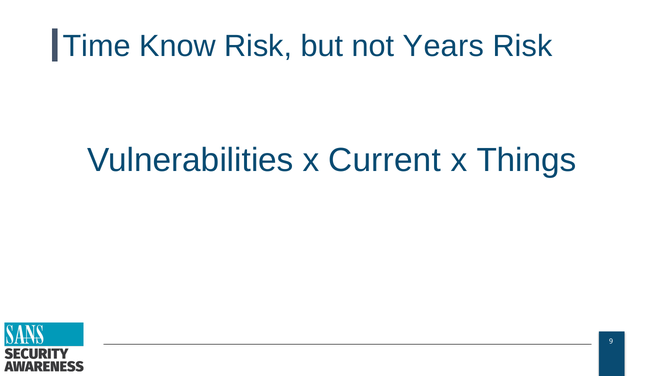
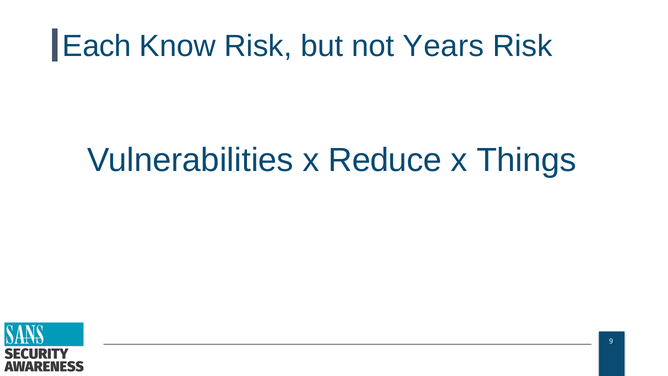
Time: Time -> Each (97, 46)
Current: Current -> Reduce (385, 160)
